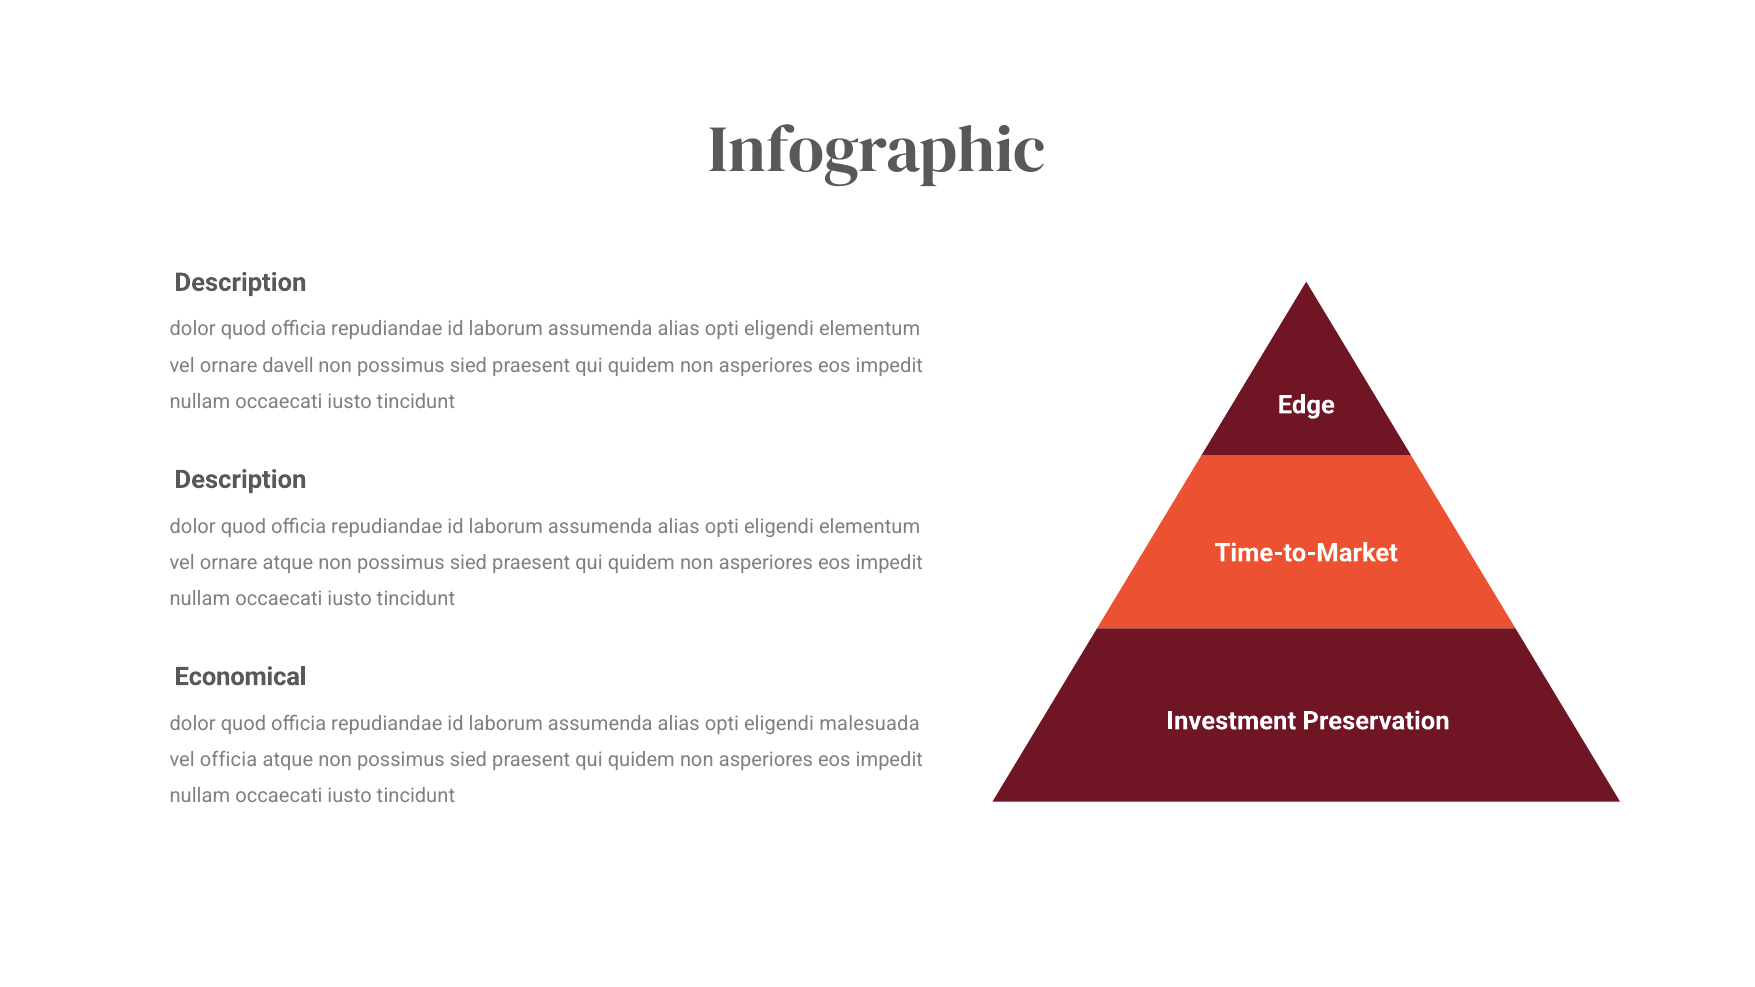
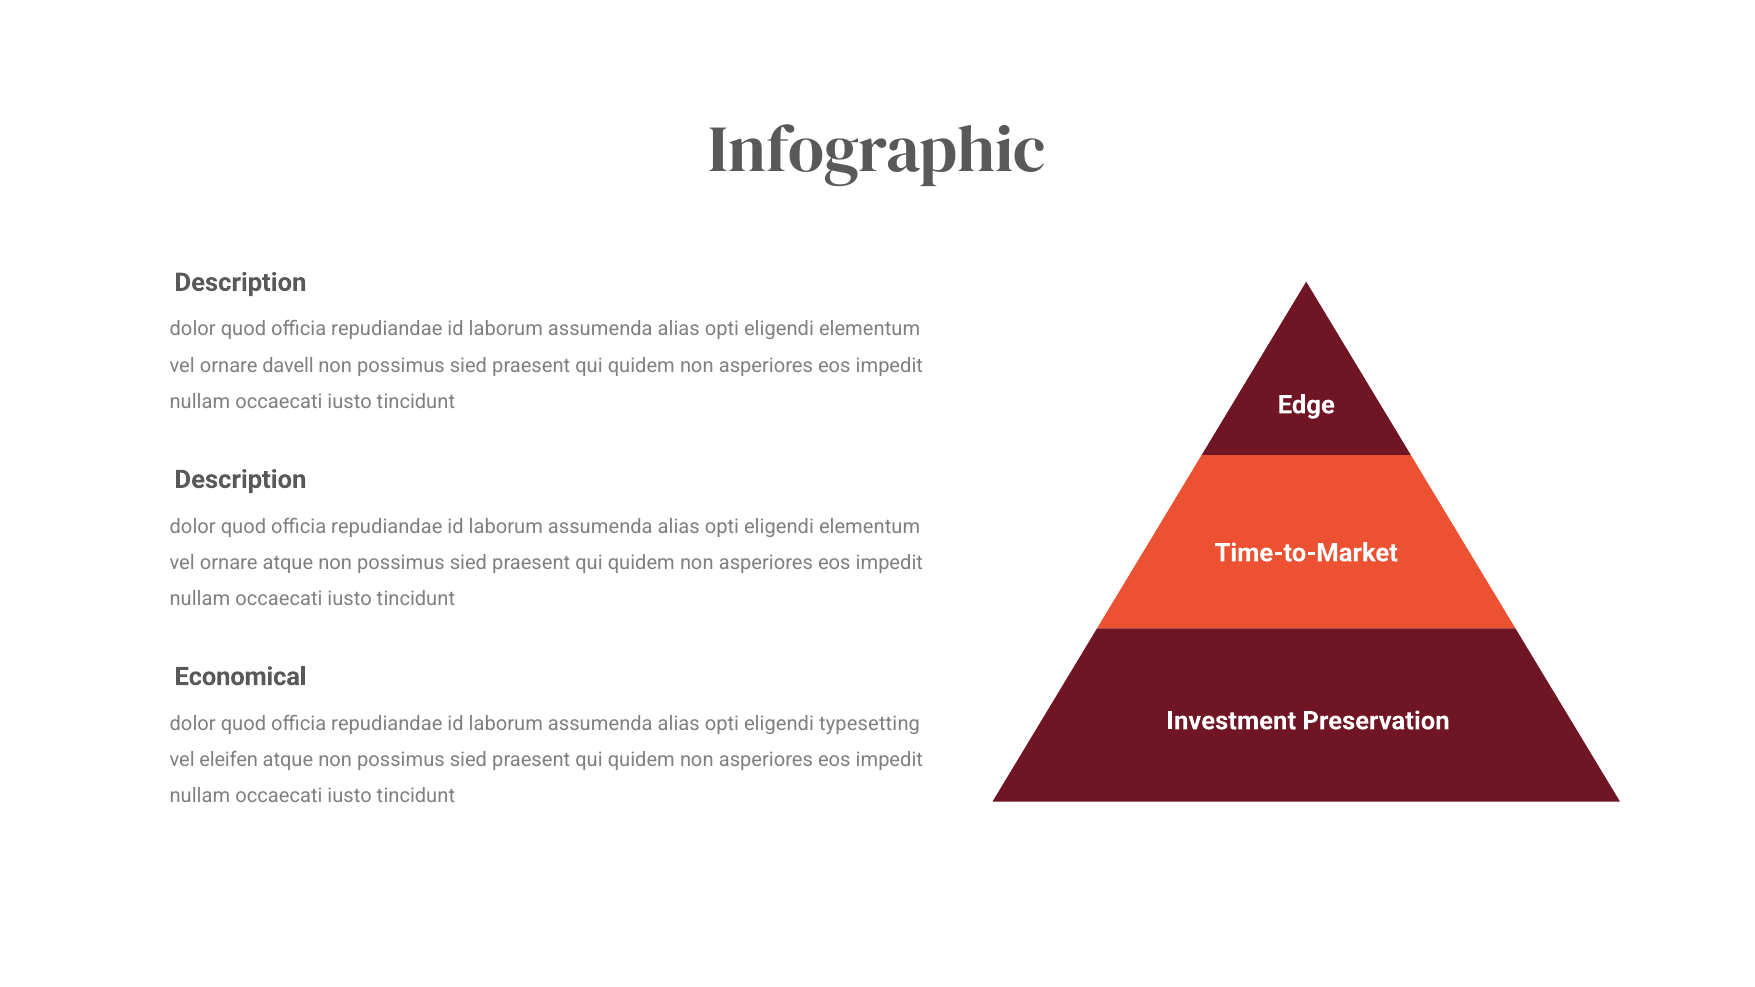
malesuada: malesuada -> typesetting (870, 724)
vel officia: officia -> eleifen (229, 760)
